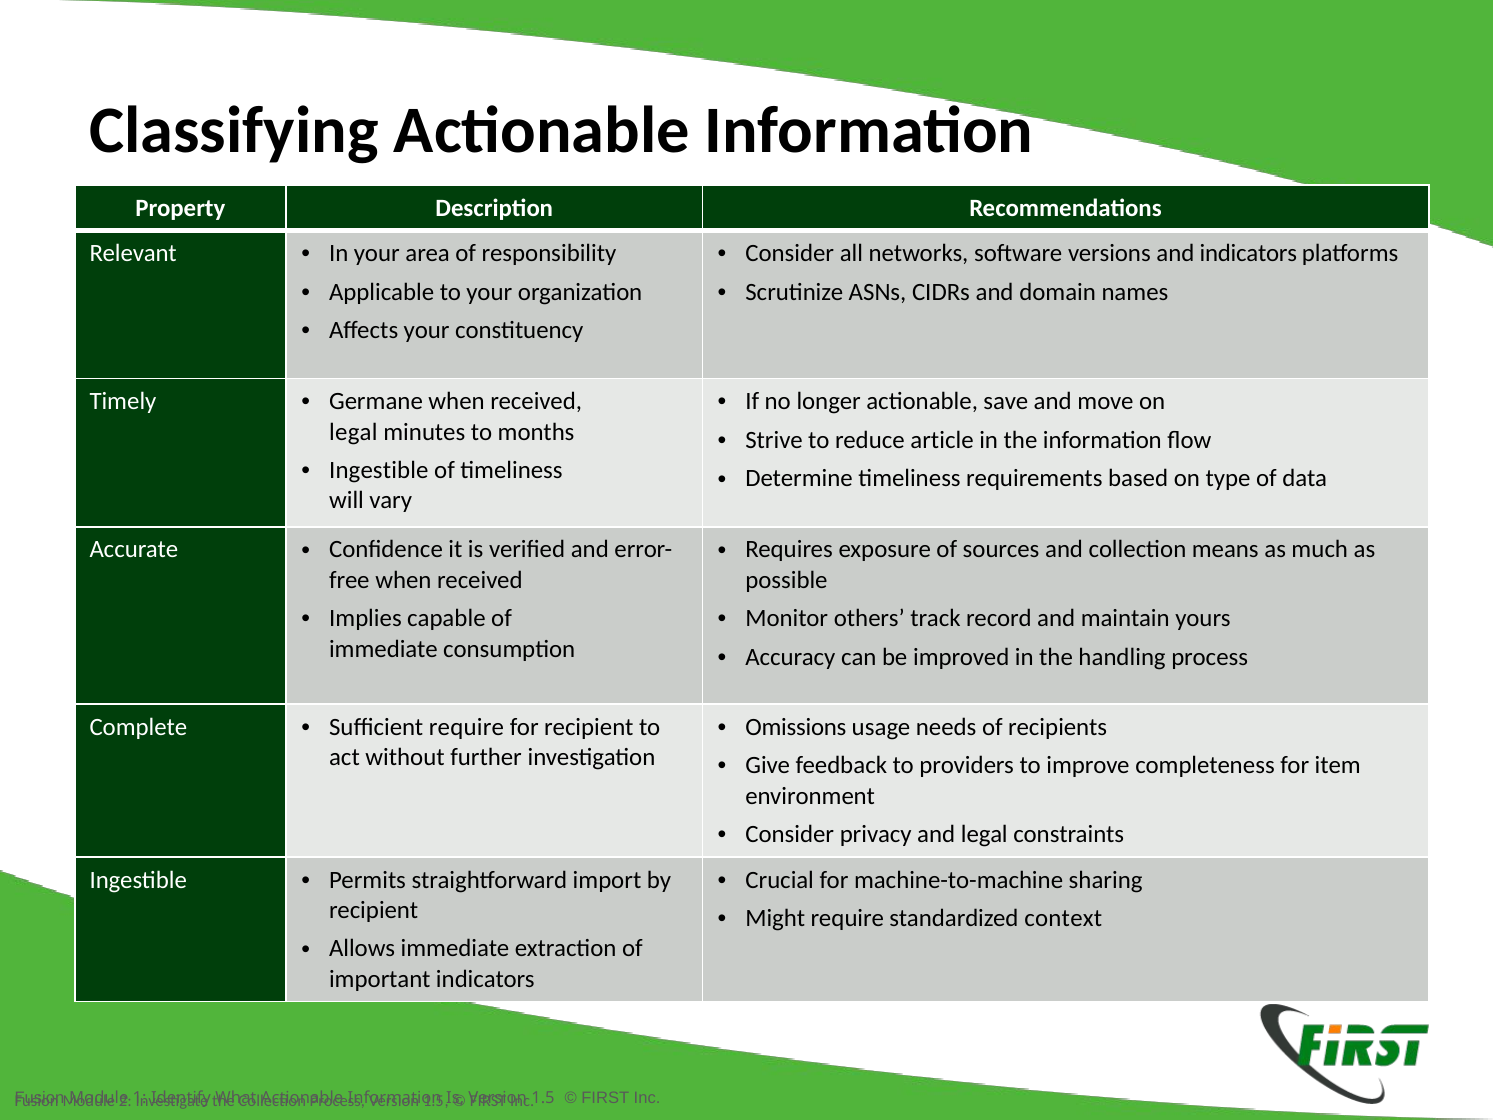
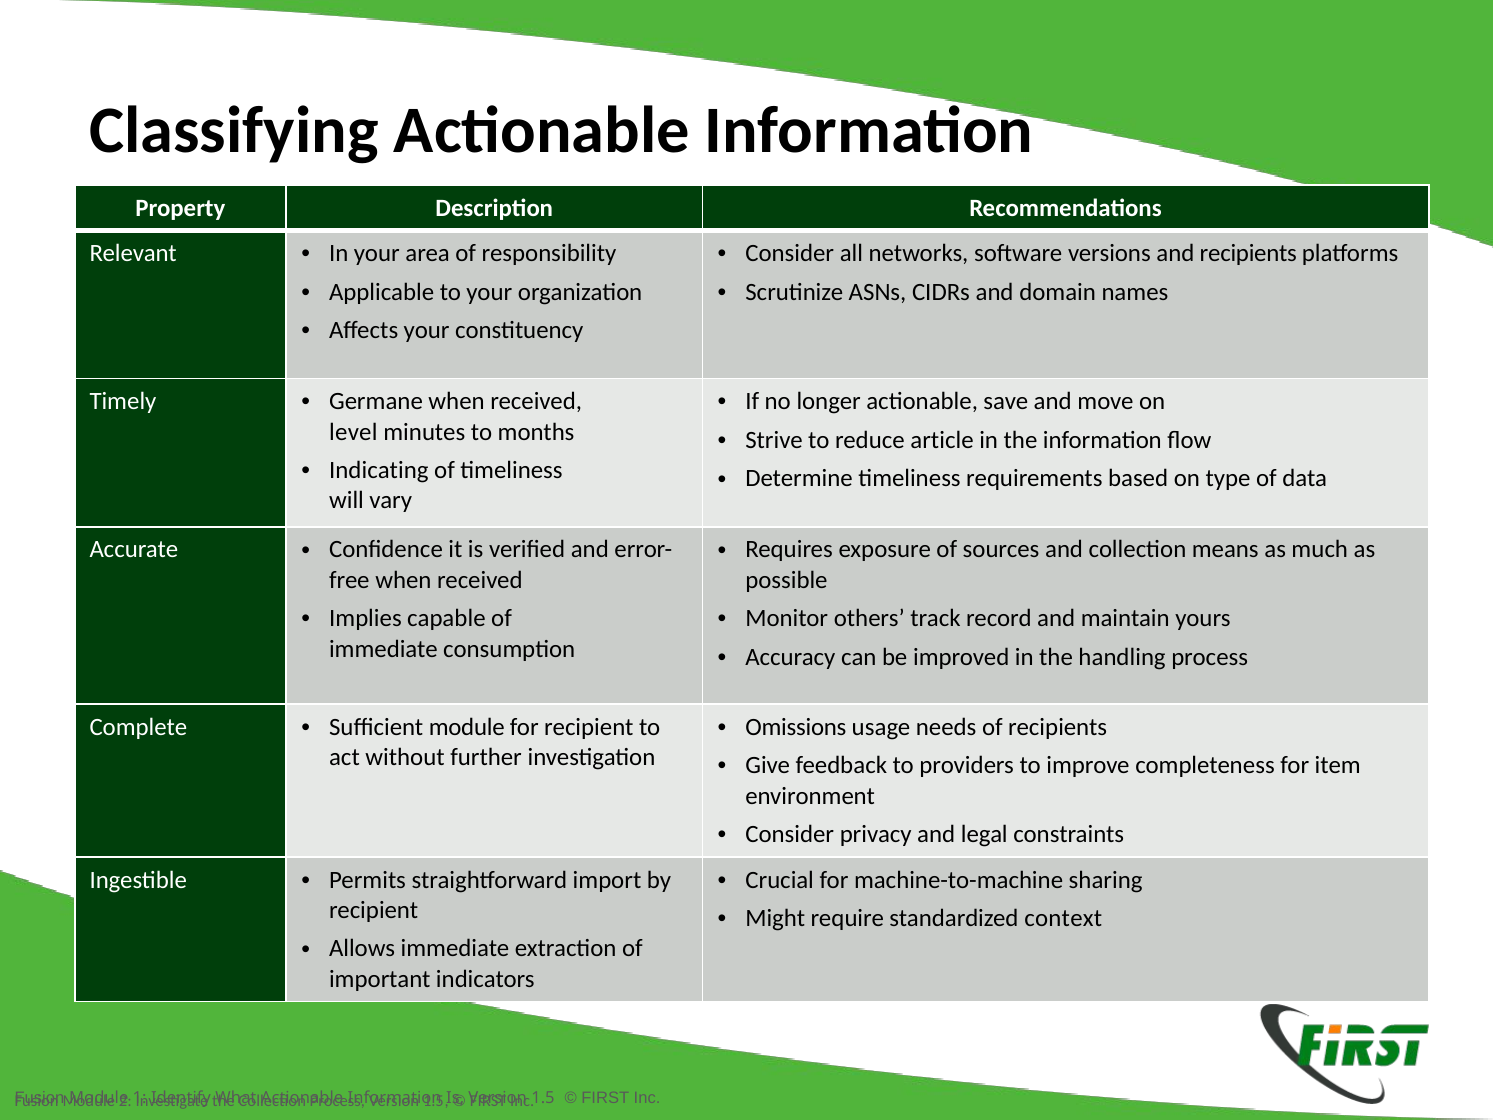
and indicators: indicators -> recipients (1248, 253)
legal: legal -> level (353, 432)
Ingestible: Ingestible -> Indicating (379, 470)
Sufficient require: require -> module (467, 727)
